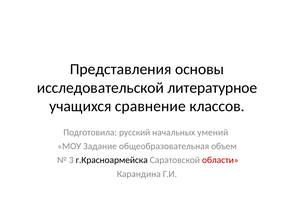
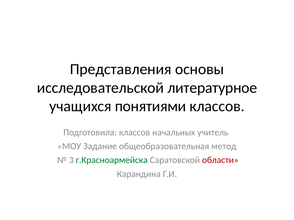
сравнение: сравнение -> понятиями (150, 107)
Подготовила русский: русский -> классов (135, 133)
умений: умений -> учитель (213, 133)
объем: объем -> метод (224, 147)
г.Красноармейска colour: black -> green (112, 160)
